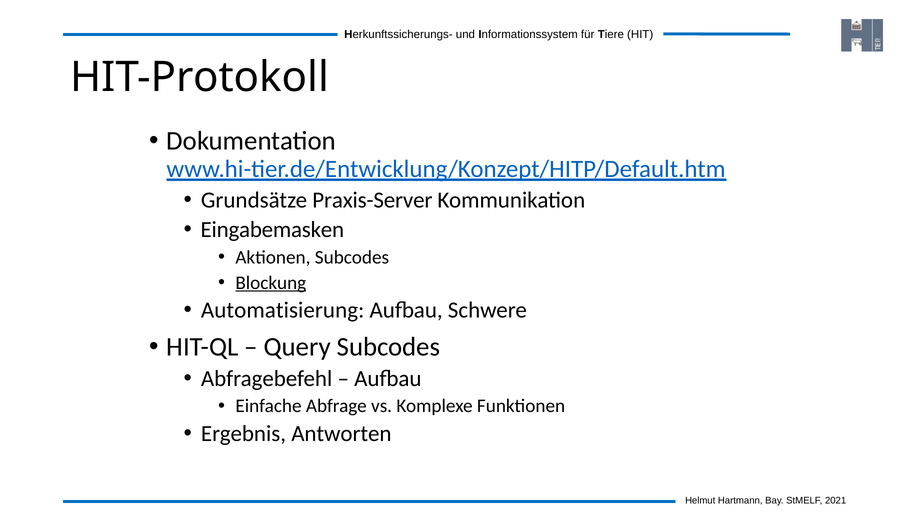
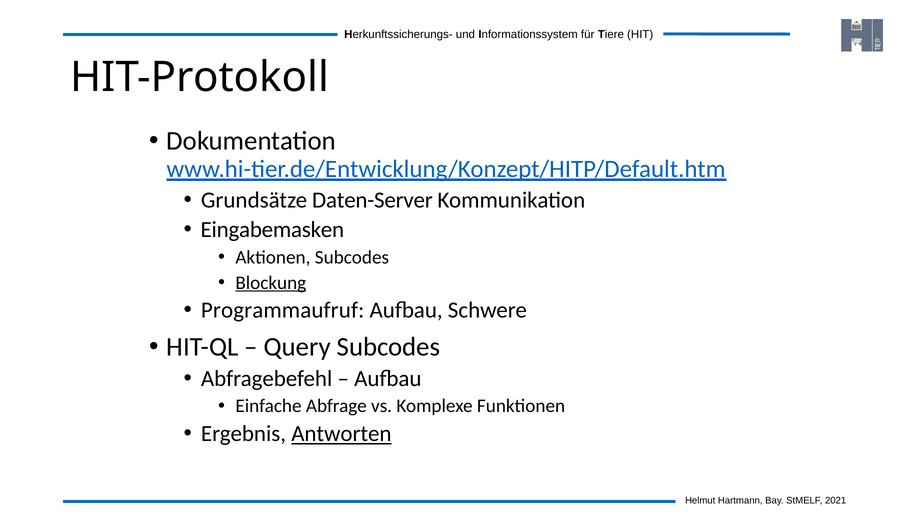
Praxis-Server: Praxis-Server -> Daten-Server (372, 200)
Automatisierung: Automatisierung -> Programmaufruf (283, 310)
Antworten underline: none -> present (341, 433)
